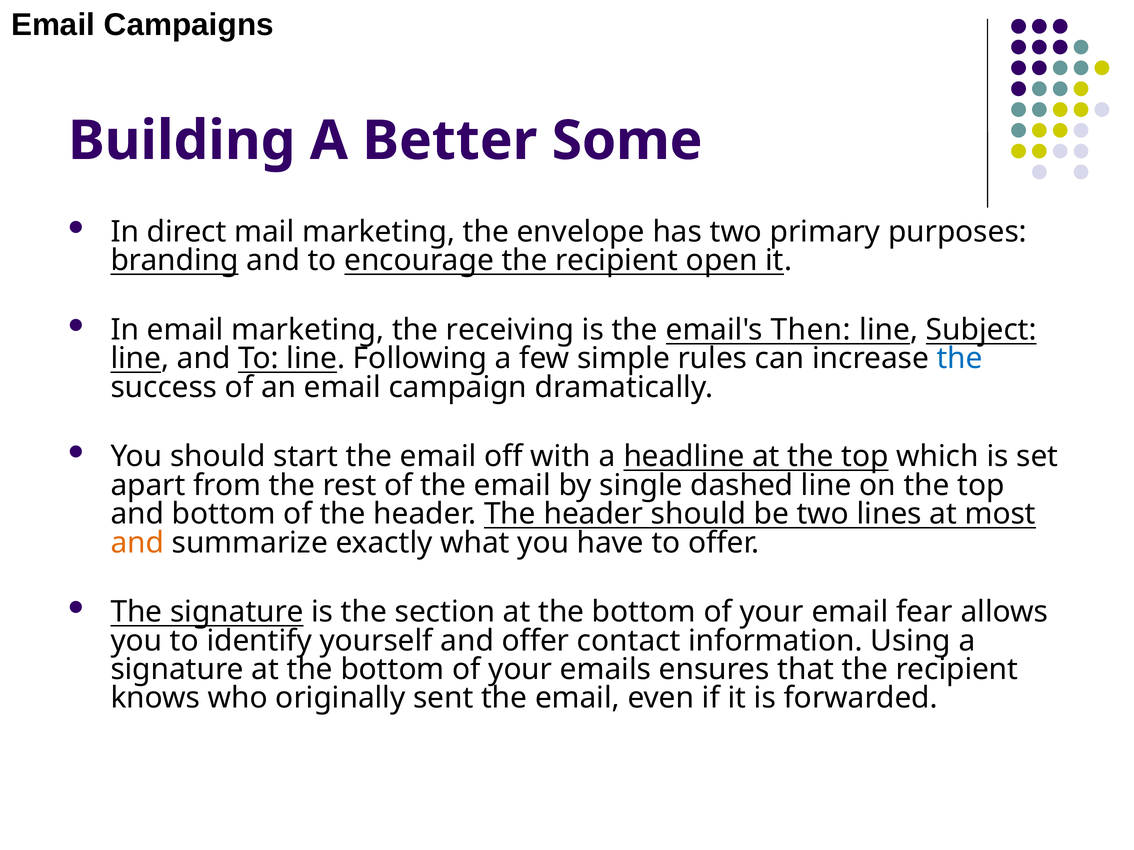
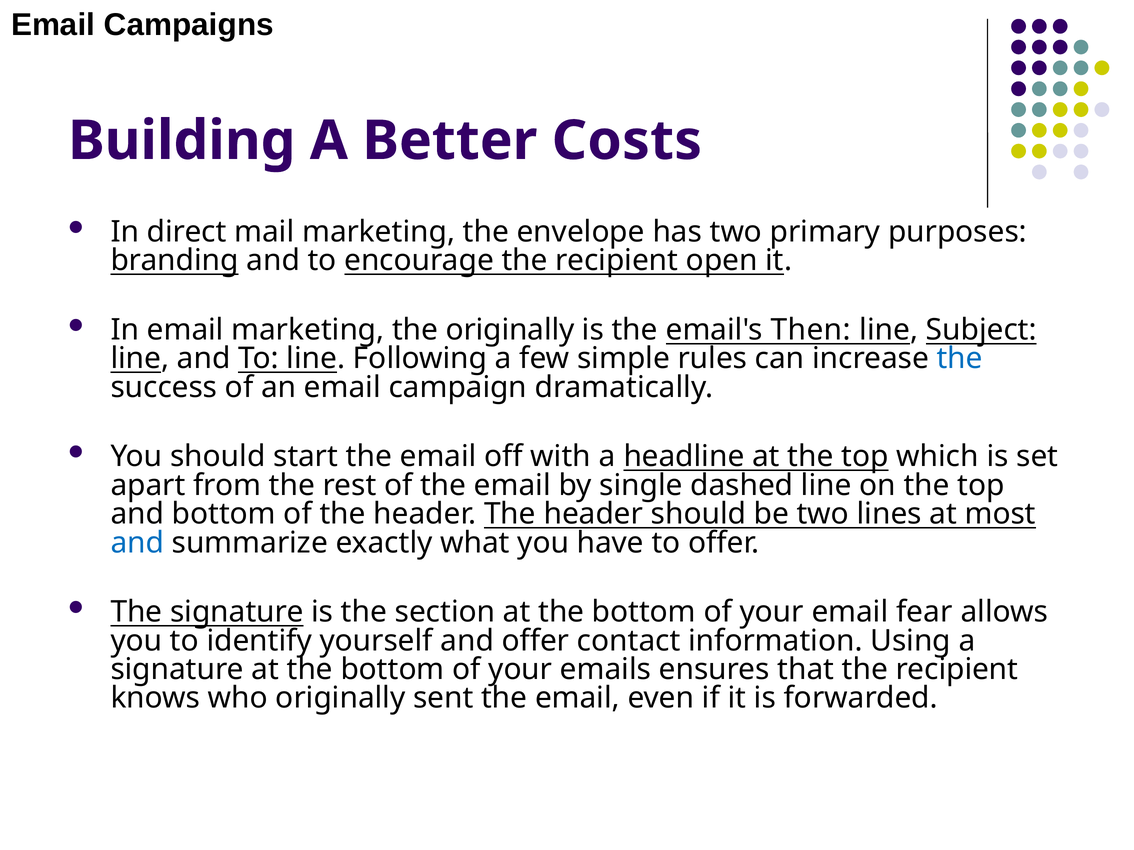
Some: Some -> Costs (627, 141)
the receiving: receiving -> originally (510, 330)
and colour: orange -> blue (137, 543)
